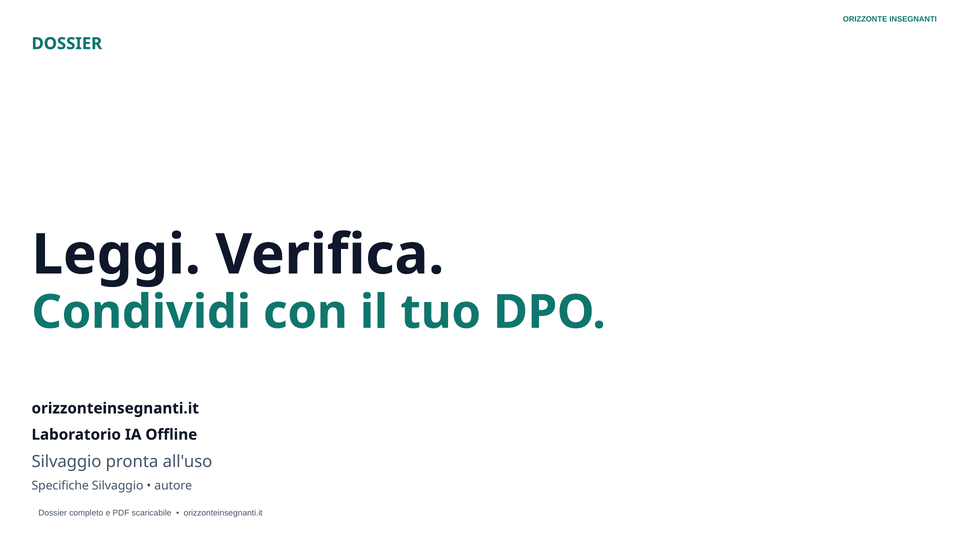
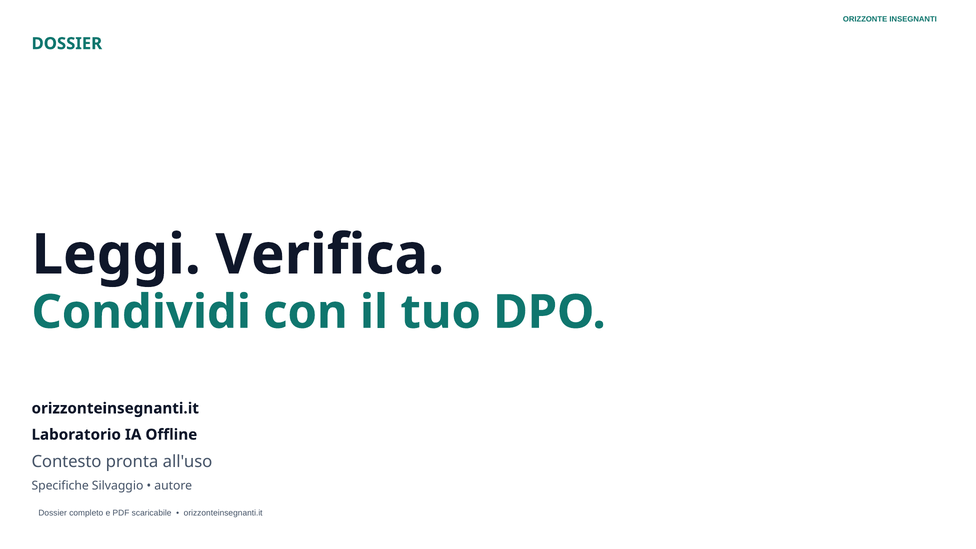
Silvaggio: Silvaggio -> Contesto (66, 462)
